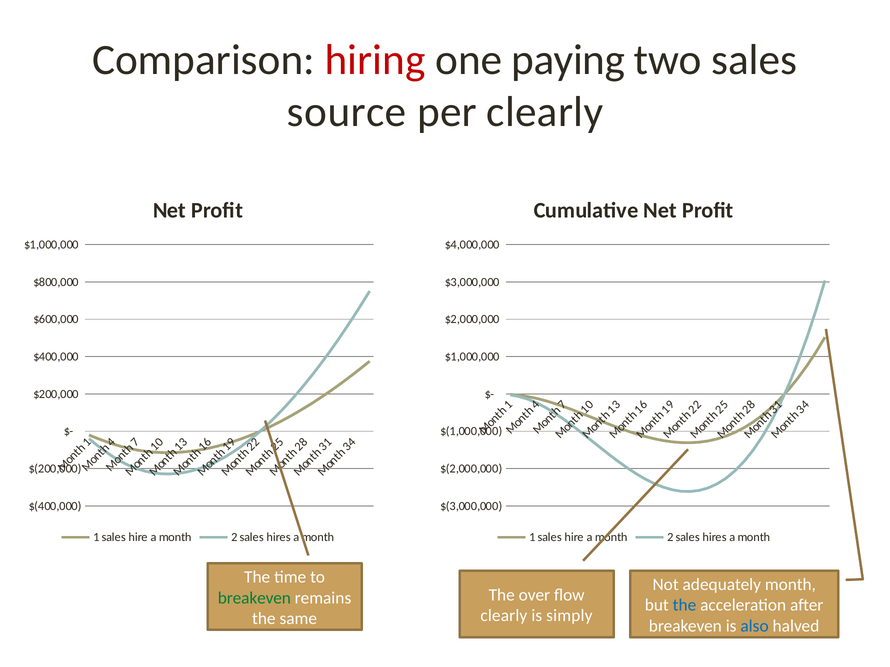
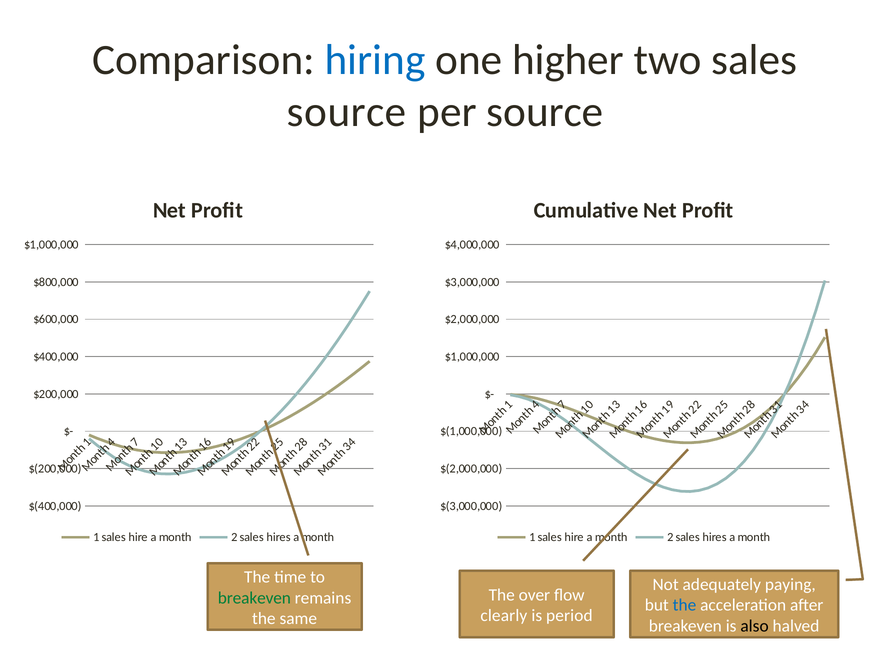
hiring colour: red -> blue (375, 60)
paying: paying -> higher (568, 60)
per clearly: clearly -> source (545, 112)
adequately month: month -> paying (790, 585)
simply: simply -> period (569, 616)
also colour: blue -> black (755, 626)
